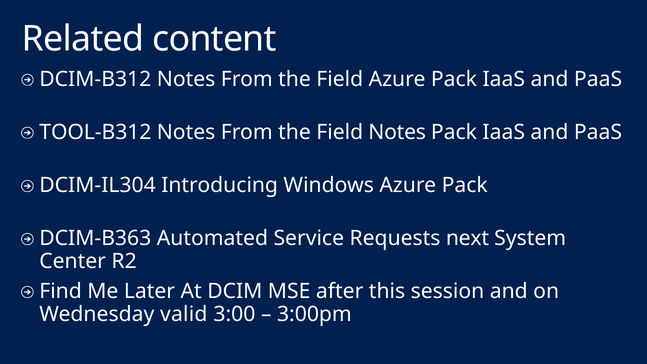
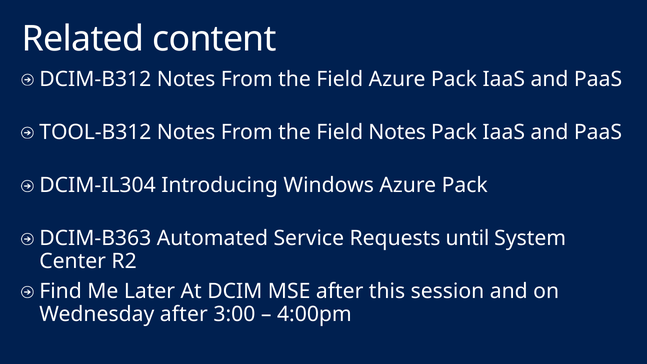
next: next -> until (467, 238)
Wednesday valid: valid -> after (184, 314)
3:00pm: 3:00pm -> 4:00pm (314, 314)
